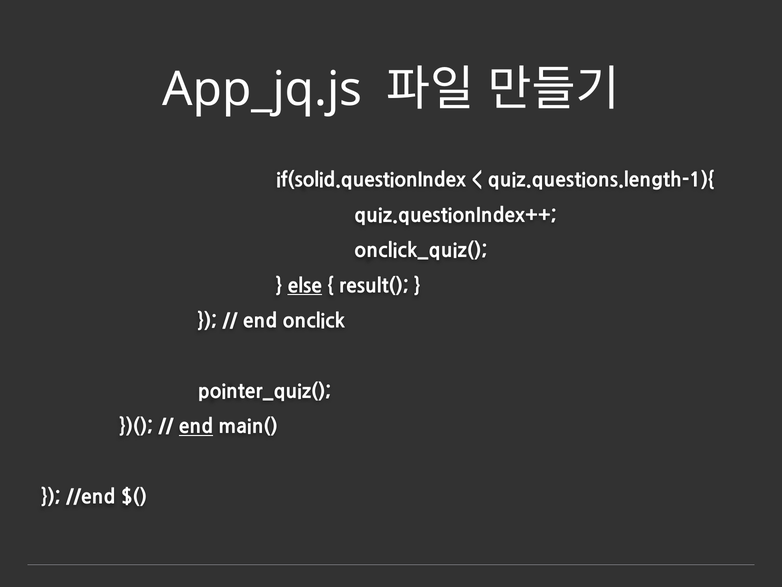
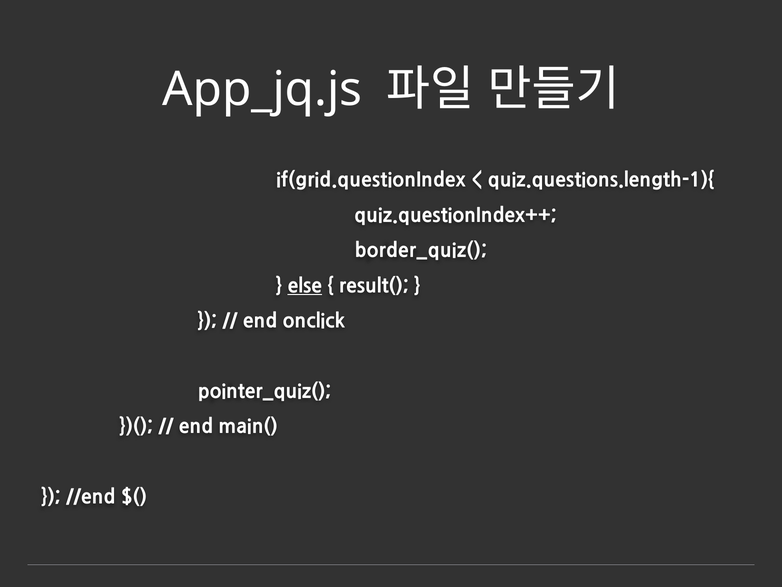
if(solid.questionIndex: if(solid.questionIndex -> if(grid.questionIndex (371, 180)
onclick_quiz(: onclick_quiz( -> border_quiz( (421, 251)
end underline: present -> none (196, 427)
